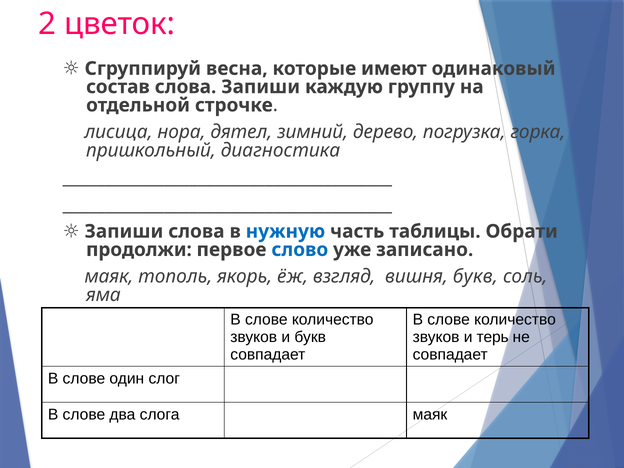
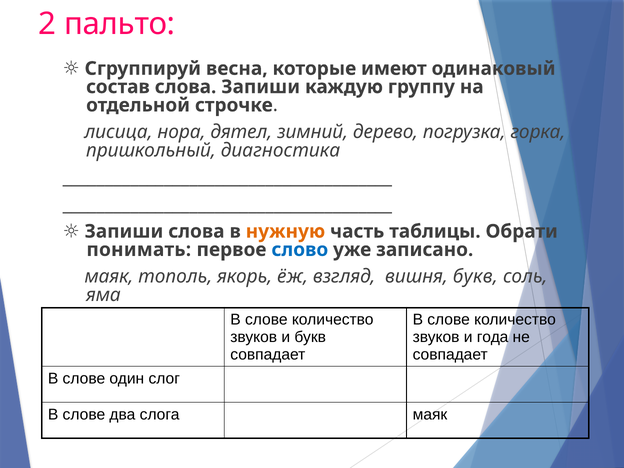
цветок: цветок -> пальто (120, 24)
нужную colour: blue -> orange (285, 231)
продолжи: продолжи -> понимать (139, 250)
терь: терь -> года (493, 337)
